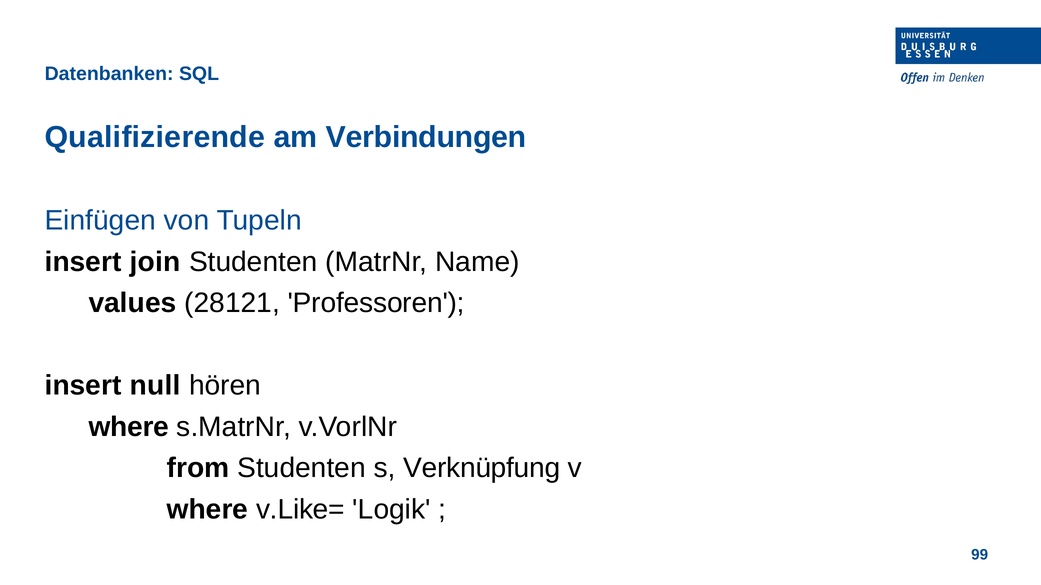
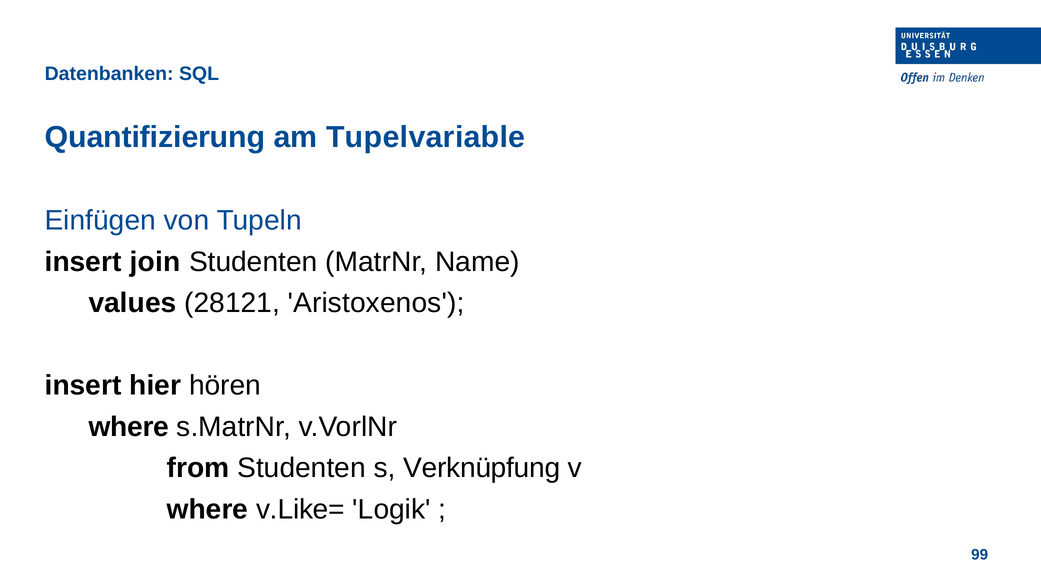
Qualifizierende: Qualifizierende -> Quantifizierung (155, 137)
Verbindungen: Verbindungen -> Tupelvariable (426, 137)
Professoren: Professoren -> Aristoxenos (376, 303)
null: null -> hier (155, 386)
